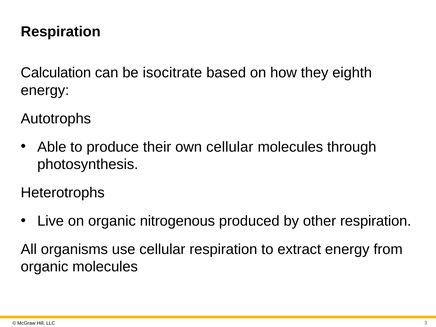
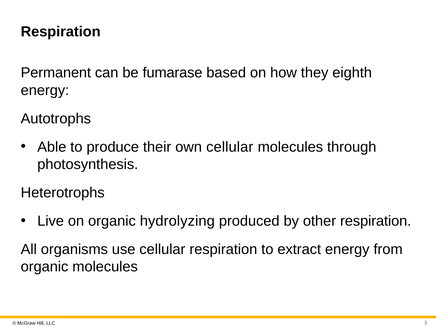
Calculation: Calculation -> Permanent (56, 73)
isocitrate: isocitrate -> fumarase (173, 73)
nitrogenous: nitrogenous -> hydrolyzing (177, 221)
